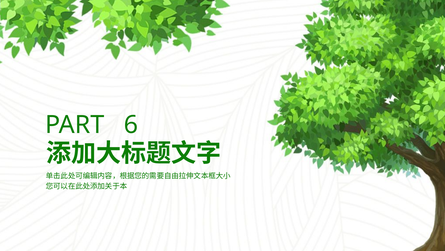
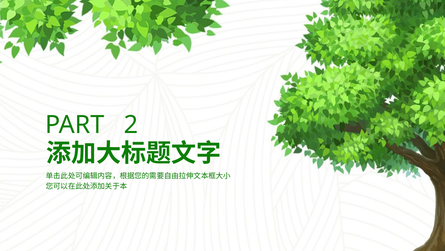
6: 6 -> 2 (131, 124)
